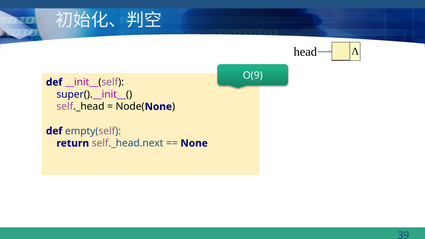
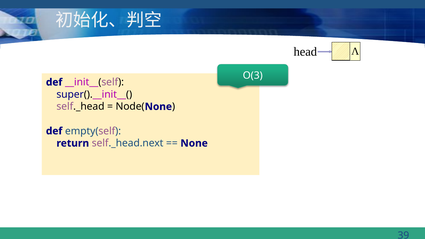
O(9: O(9 -> O(3 (253, 76)
